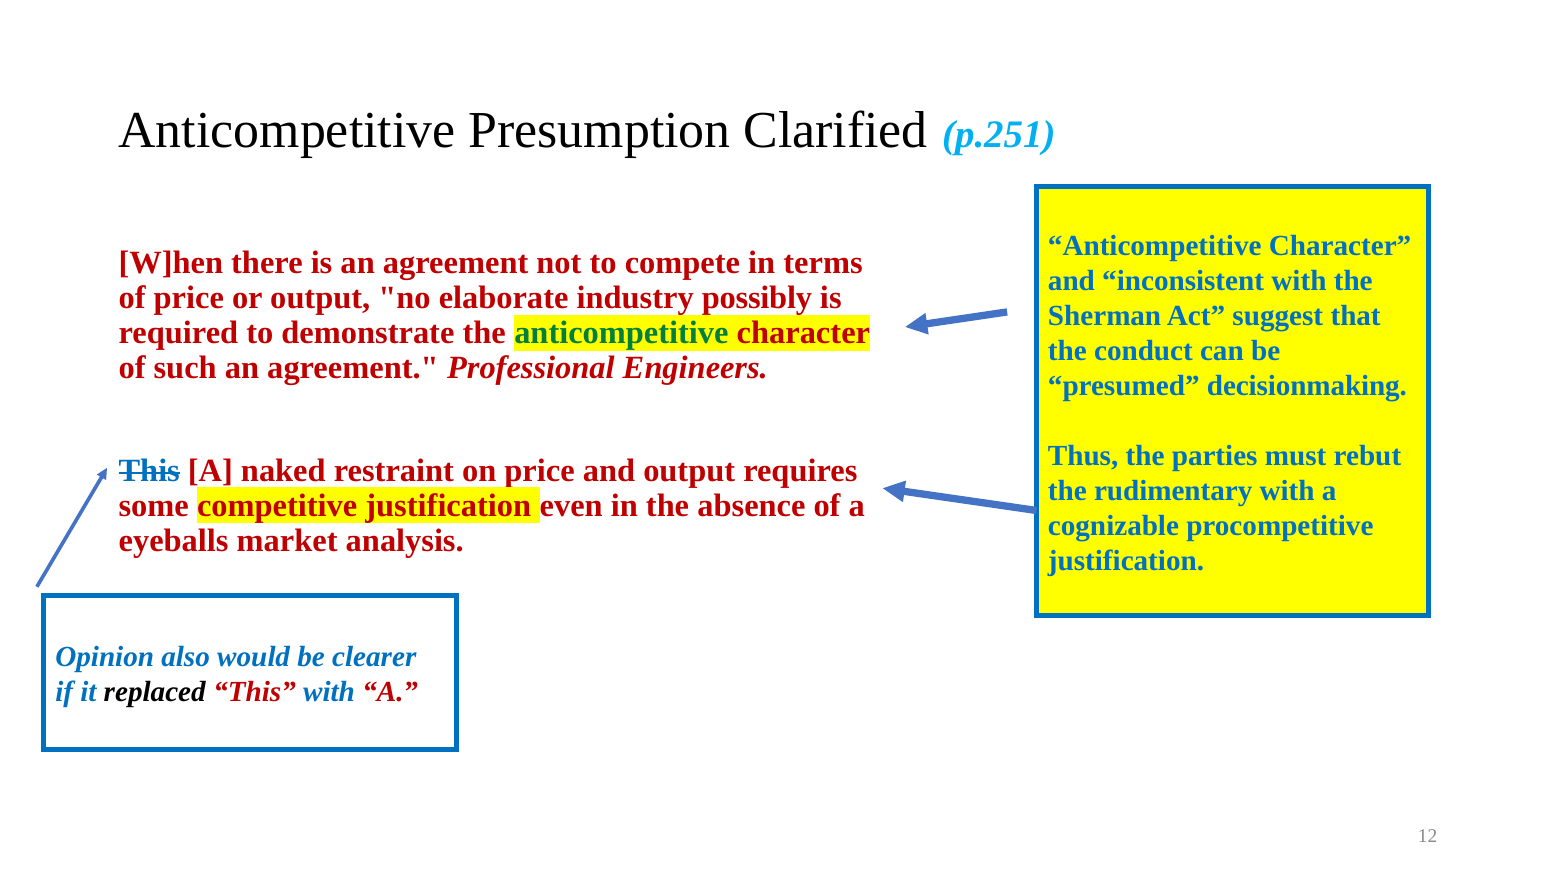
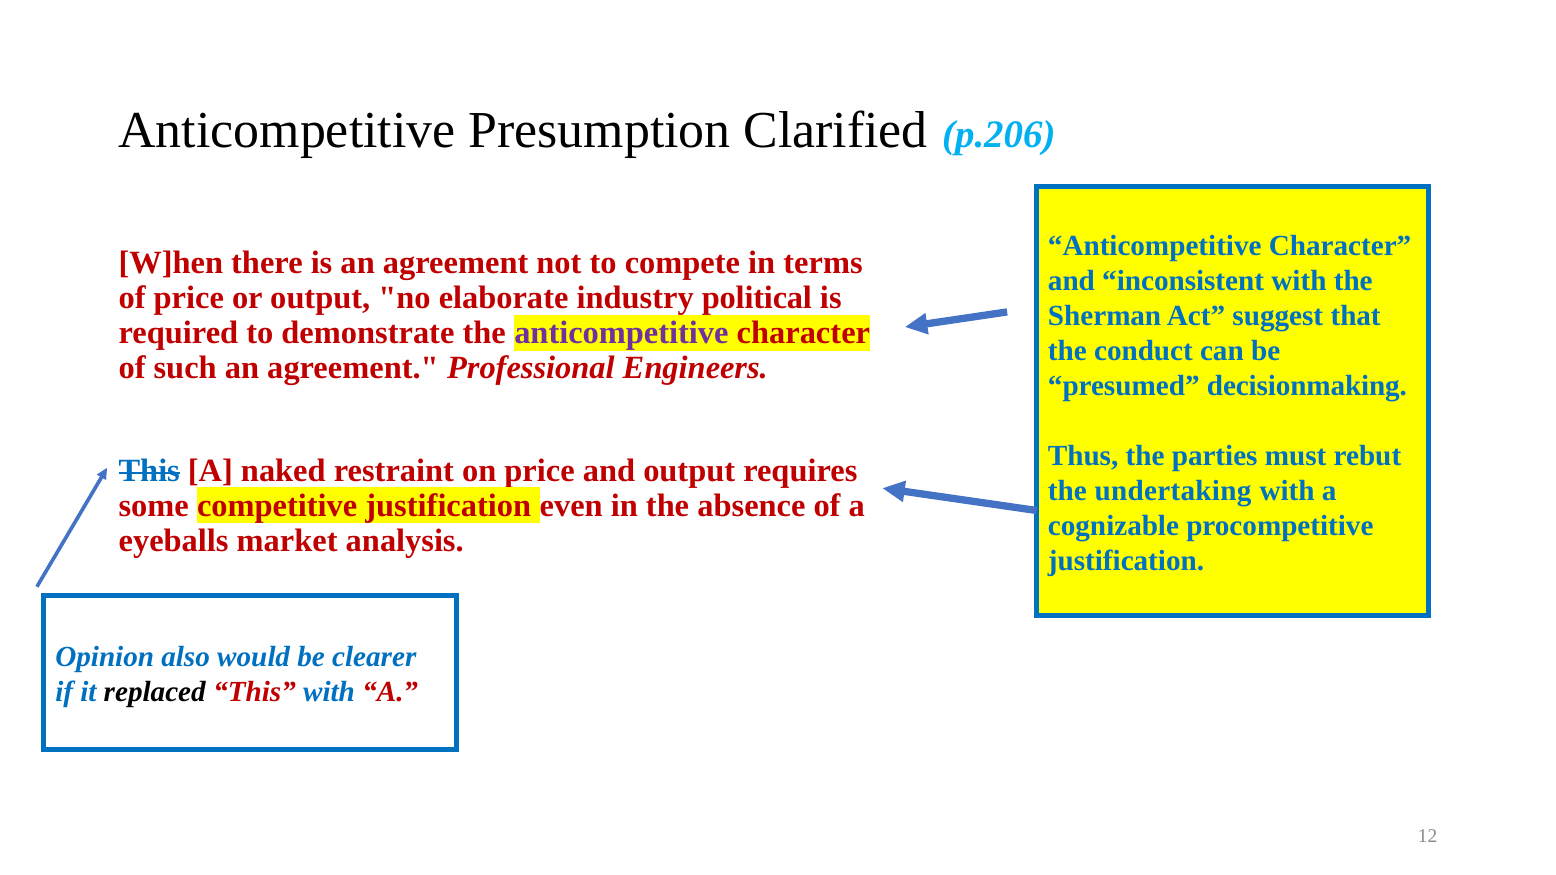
p.251: p.251 -> p.206 (999, 135)
possibly: possibly -> political (757, 298)
anticompetitive colour: green -> purple (621, 333)
rudimentary: rudimentary -> undertaking (1173, 491)
